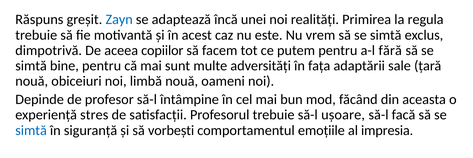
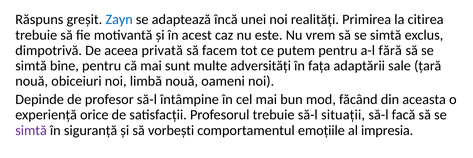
regula: regula -> citirea (426, 20)
copiilor: copiilor -> privată (162, 50)
stres: stres -> orice (94, 115)
ușoare: ușoare -> situații (343, 115)
simtă colour: blue -> purple (31, 130)
